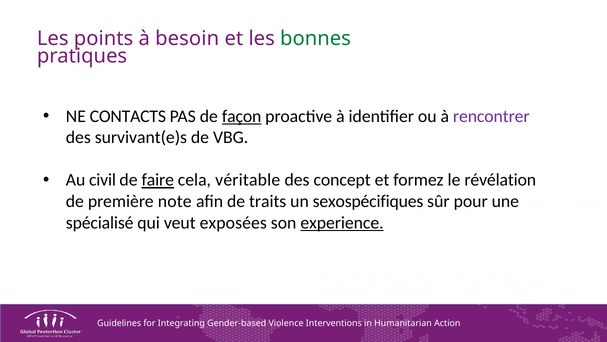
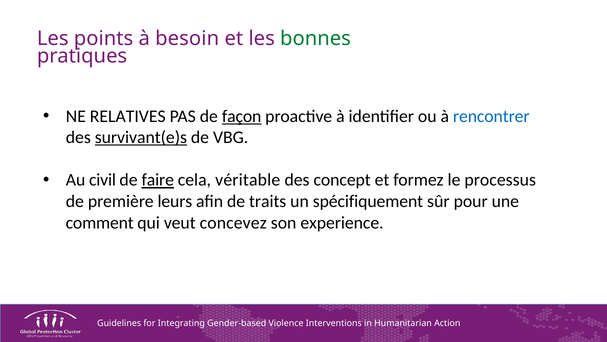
CONTACTS: CONTACTS -> RELATIVES (128, 116)
rencontrer colour: purple -> blue (491, 116)
survivant(e)s underline: none -> present (141, 137)
révélation: révélation -> processus (500, 180)
note: note -> leurs (175, 201)
sexospécifiques: sexospécifiques -> spécifiquement (368, 201)
spécialisé: spécialisé -> comment (100, 222)
exposées: exposées -> concevez (233, 222)
experience underline: present -> none (342, 222)
